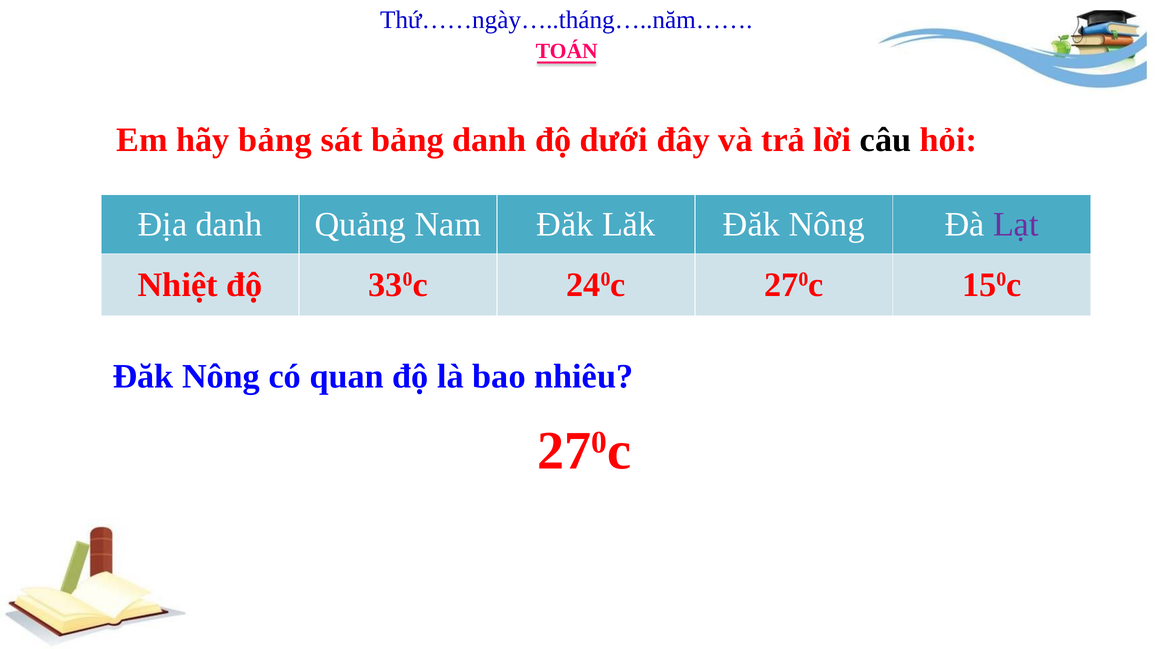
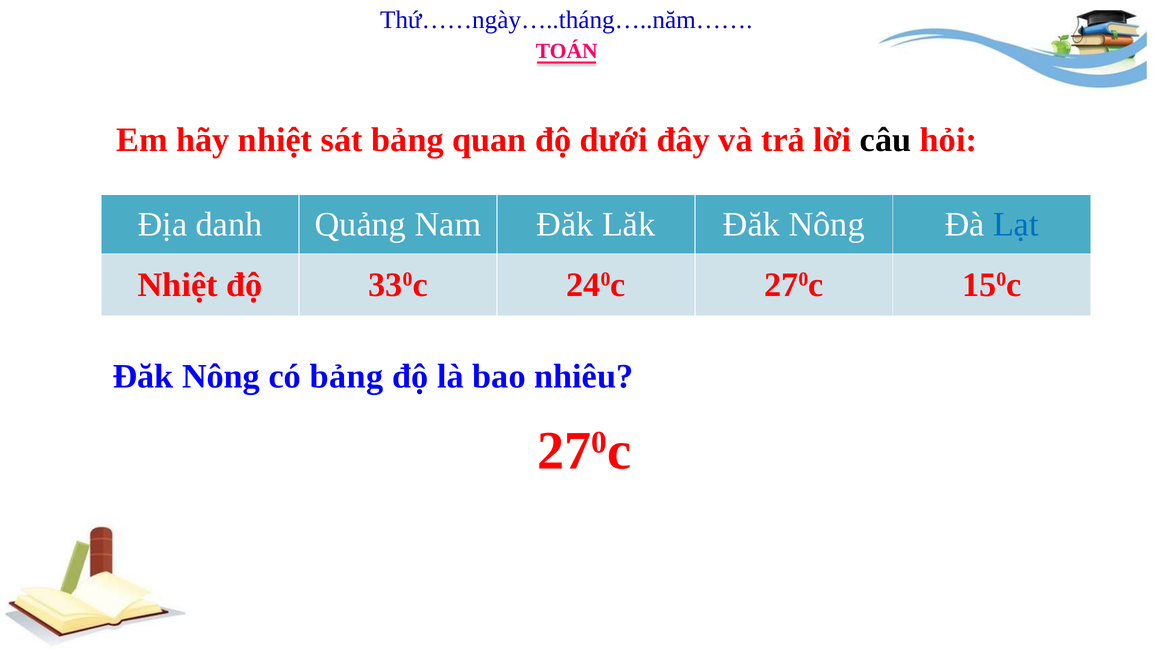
hãy bảng: bảng -> nhiệt (275, 140)
bảng danh: danh -> quan (489, 140)
Lạt colour: purple -> blue (1016, 224)
có quan: quan -> bảng (347, 376)
